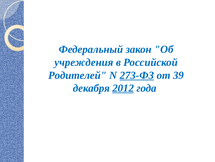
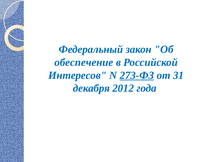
учреждения: учреждения -> обеспечение (84, 62)
Родителей: Родителей -> Интересов (77, 75)
39: 39 -> 31 (178, 75)
2012 underline: present -> none (123, 88)
